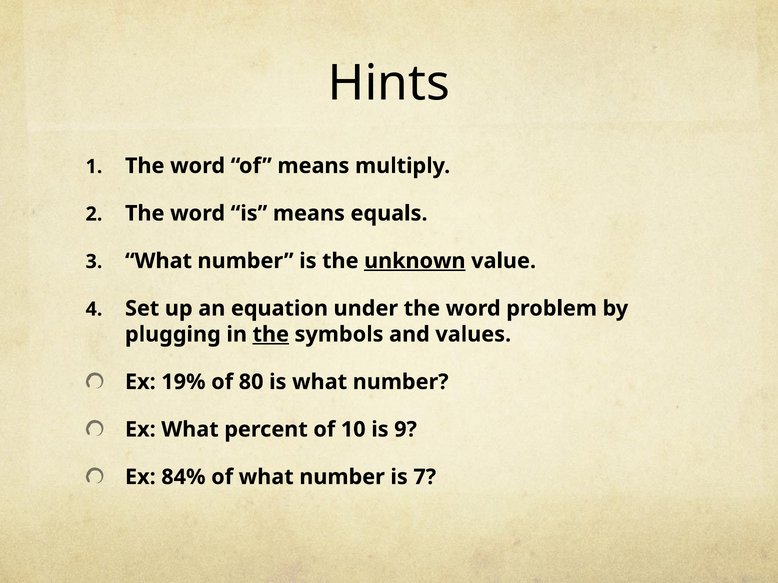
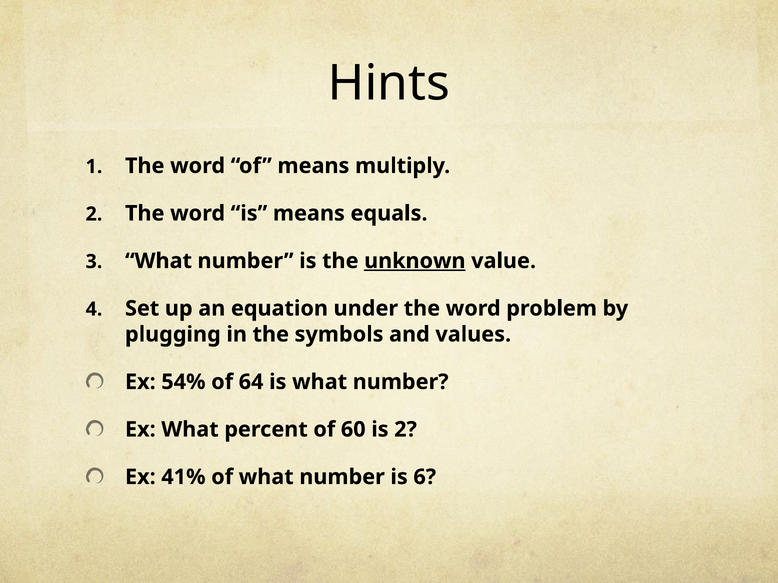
the underline: present -> none (271, 335)
19%: 19% -> 54% (183, 382)
80: 80 -> 64 (251, 382)
10: 10 -> 60 (353, 430)
is 9: 9 -> 2 (406, 430)
84%: 84% -> 41% (183, 477)
7: 7 -> 6 (425, 477)
